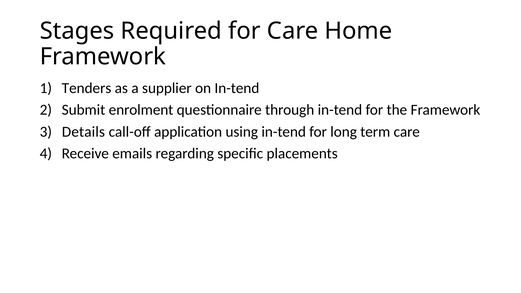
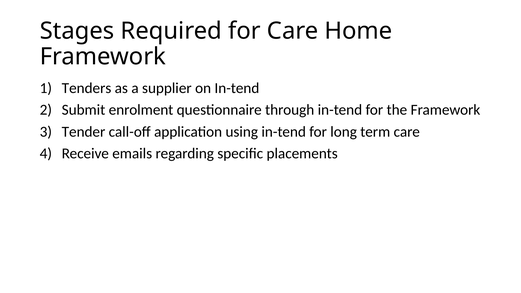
Details: Details -> Tender (84, 132)
